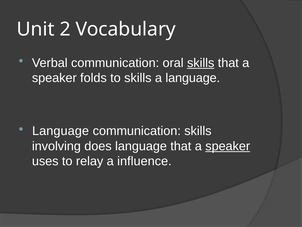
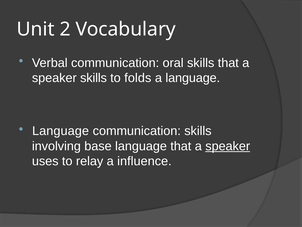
skills underline: present -> none (201, 63)
speaker folds: folds -> skills (94, 78)
to skills: skills -> folds (138, 78)
does: does -> base (98, 146)
